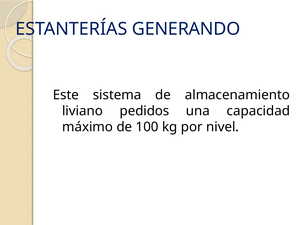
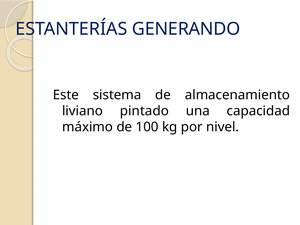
pedidos: pedidos -> pintado (144, 111)
